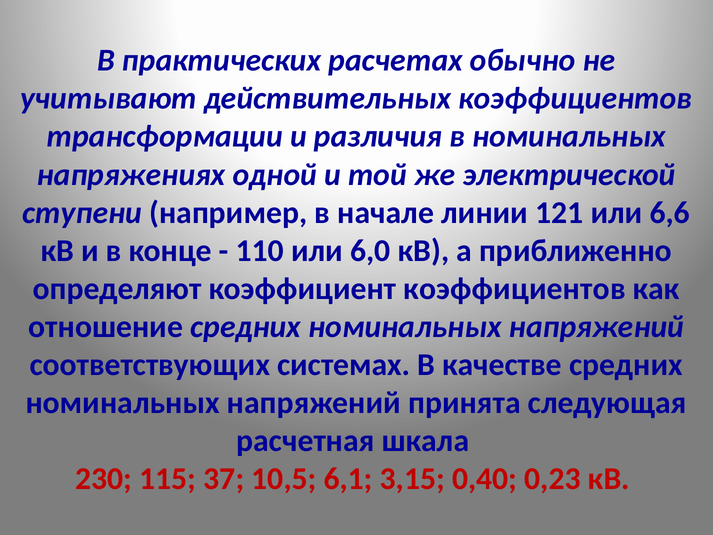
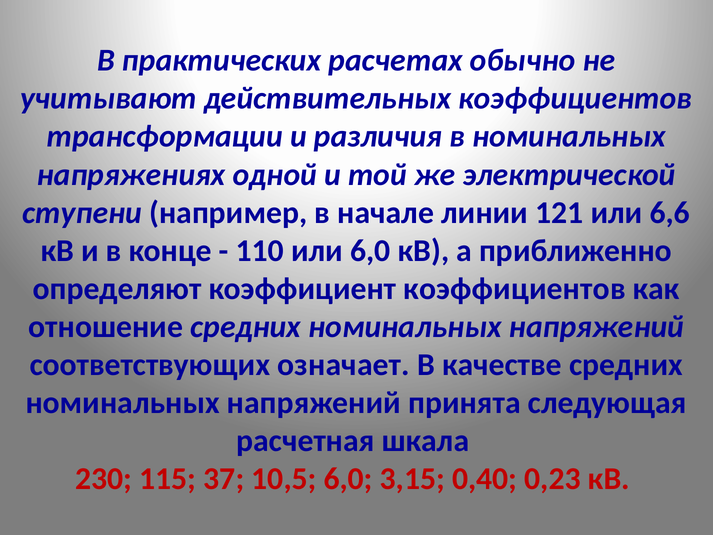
системах: системах -> означает (344, 365)
10,5 6,1: 6,1 -> 6,0 (348, 479)
